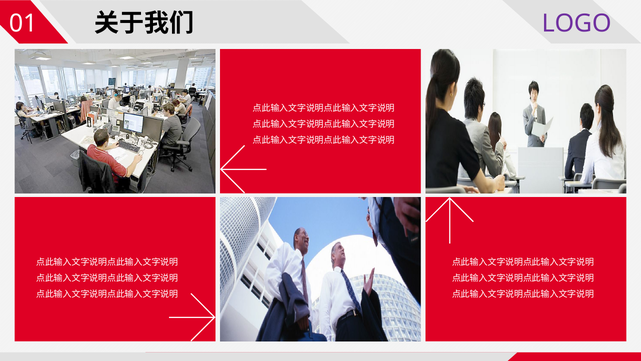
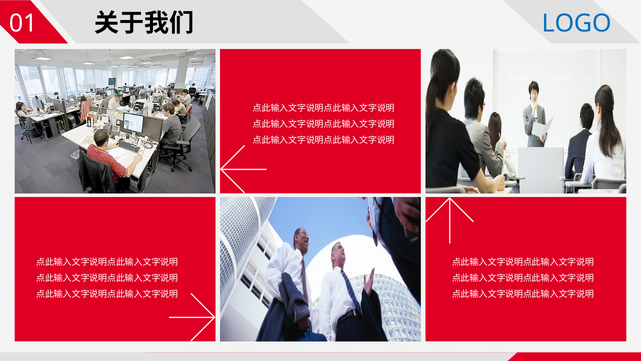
LOGO colour: purple -> blue (577, 23)
